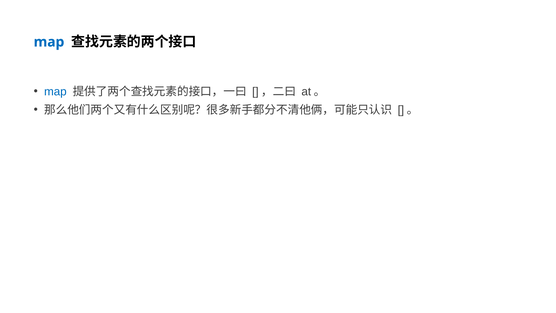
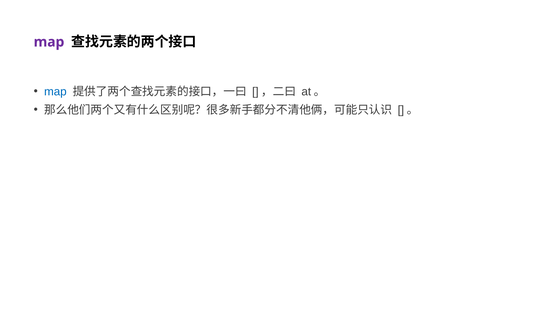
map colour: blue -> purple (49, 42)
